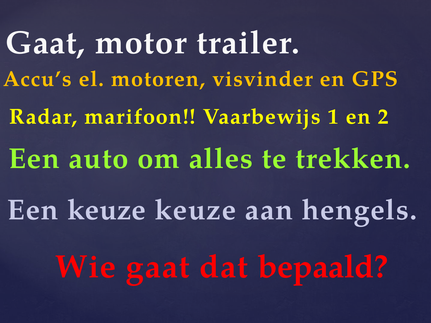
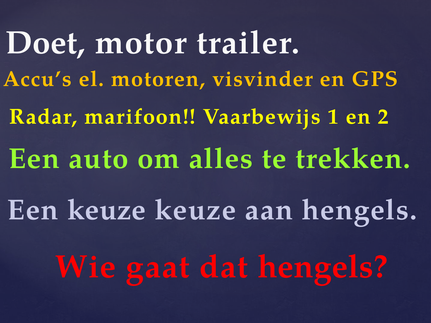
Gaat: Gaat -> Doet (45, 43)
dat bepaald: bepaald -> hengels (323, 267)
